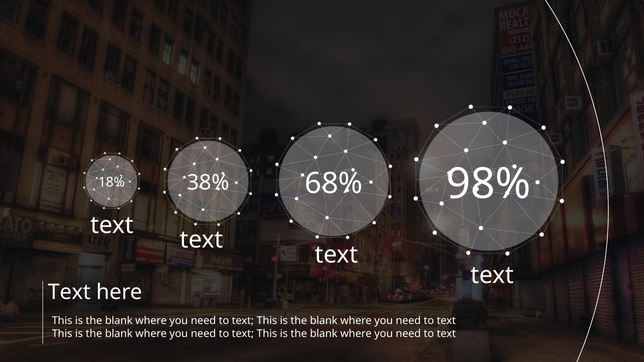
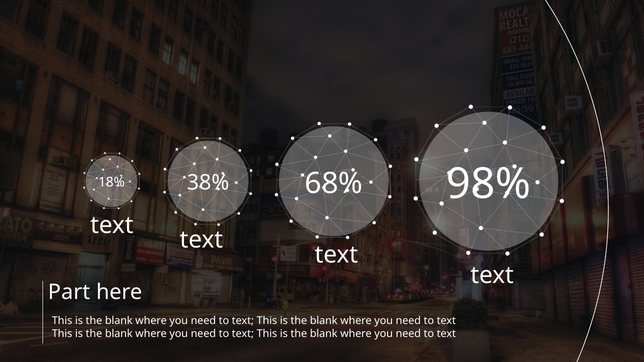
Text: Text -> Part (69, 292)
